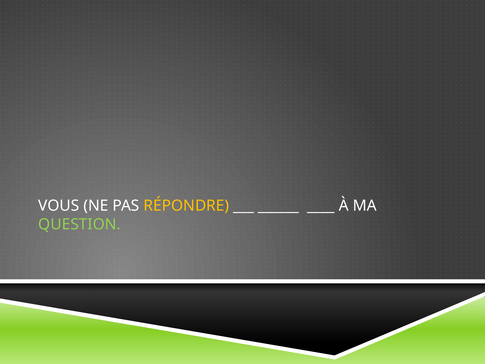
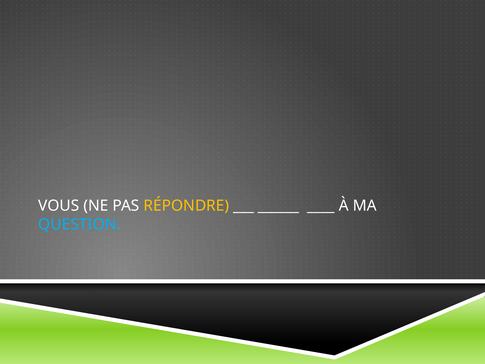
QUESTION colour: light green -> light blue (80, 224)
